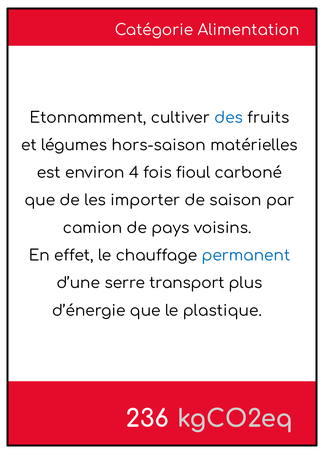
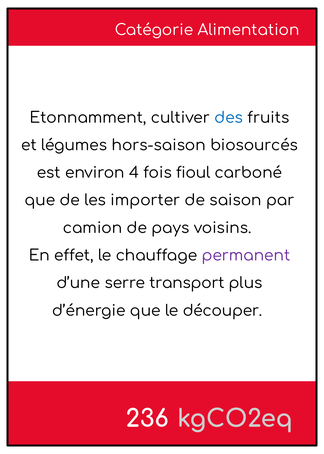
matérielles: matérielles -> biosourcés (254, 145)
permanent colour: blue -> purple (246, 255)
plastique: plastique -> découper (223, 310)
